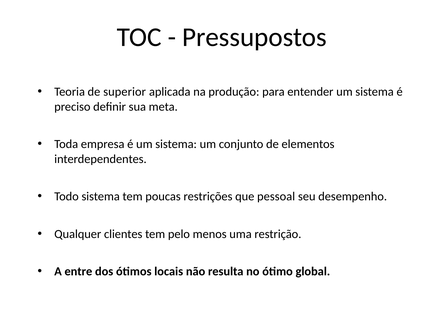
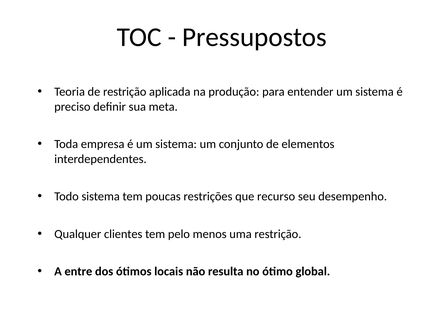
de superior: superior -> restrição (125, 92)
pessoal: pessoal -> recurso (276, 196)
